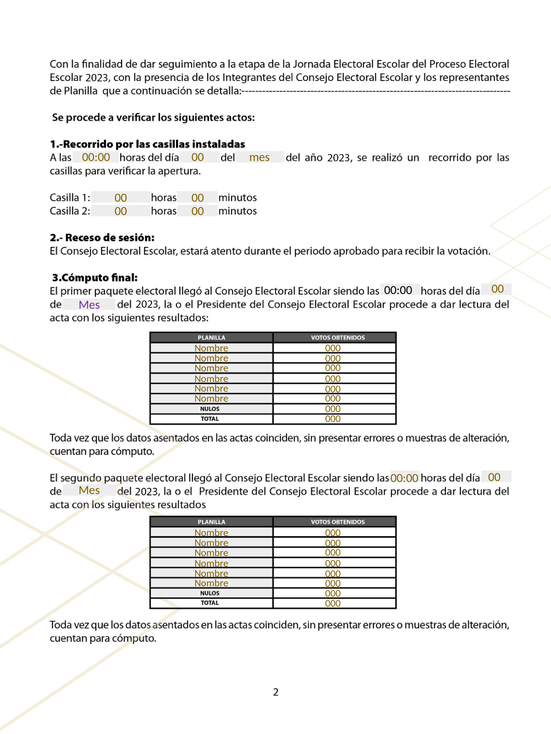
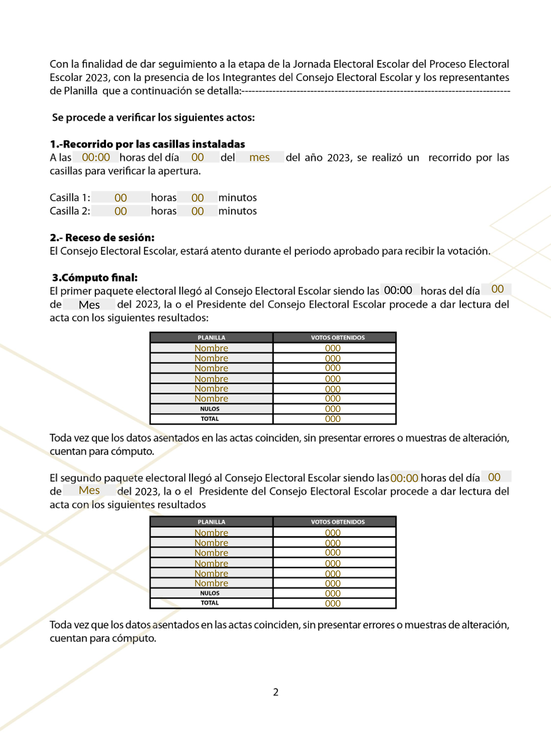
Mes colour: purple -> black (89, 305)
